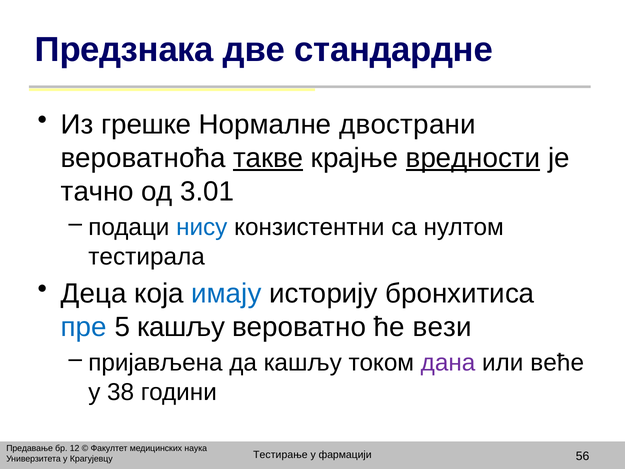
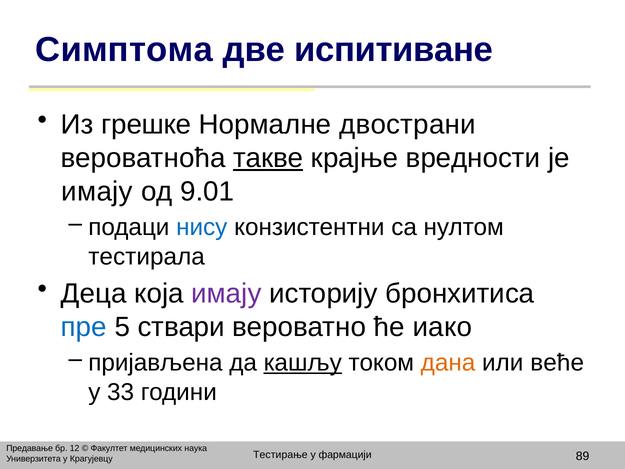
Предзнака: Предзнака -> Симптома (124, 50)
стандардне: стандардне -> испитиване (394, 50)
вредности underline: present -> none (473, 158)
тачно: тачно -> имају (97, 191)
3.01: 3.01 -> 9.01 (207, 191)
имају colour: blue -> purple (226, 293)
5 кашљу: кашљу -> ствари (181, 327)
вези: вези -> иако (442, 327)
кашљу underline: none -> present (303, 363)
дана colour: purple -> orange (448, 363)
38: 38 -> 33 (121, 392)
56: 56 -> 89 (583, 456)
